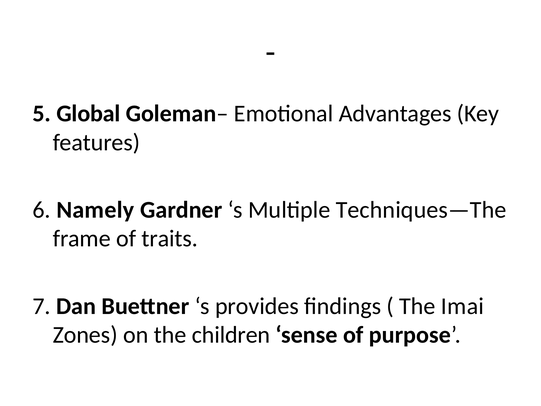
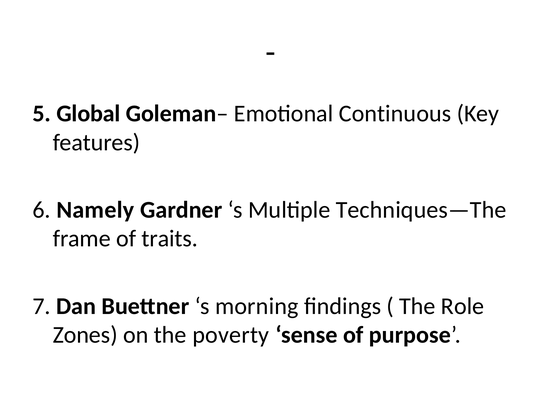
Advantages: Advantages -> Continuous (395, 113)
provides: provides -> morning (257, 306)
Imai: Imai -> Role (463, 306)
children: children -> poverty (231, 335)
